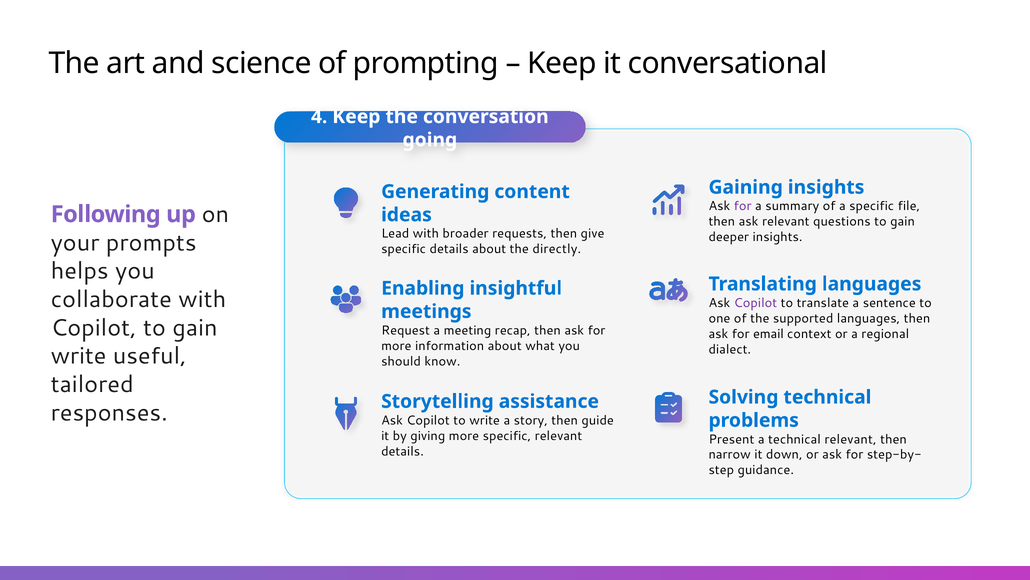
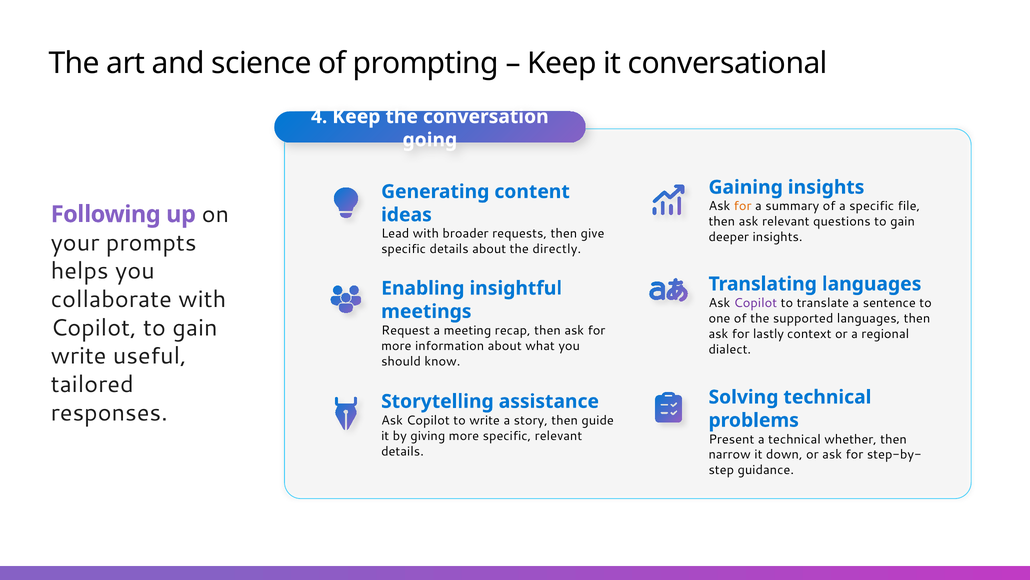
for colour: purple -> orange (743, 206)
email: email -> lastly (768, 333)
technical relevant: relevant -> whether (851, 439)
